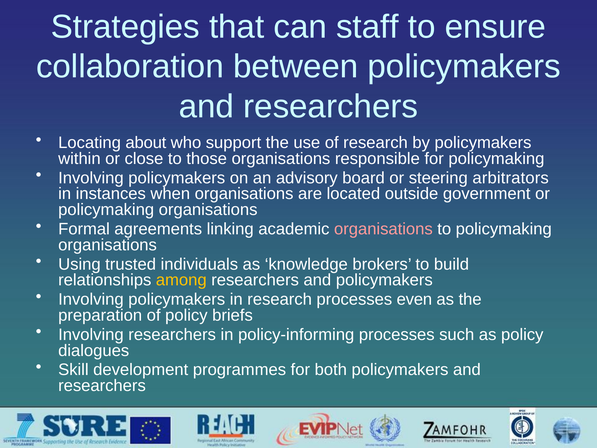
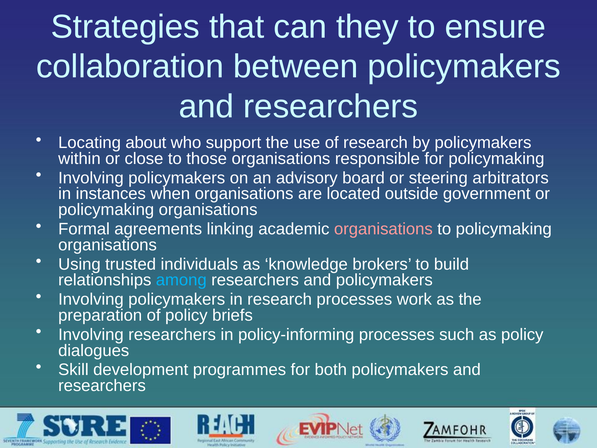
staff: staff -> they (367, 27)
among colour: yellow -> light blue (181, 280)
even: even -> work (414, 299)
